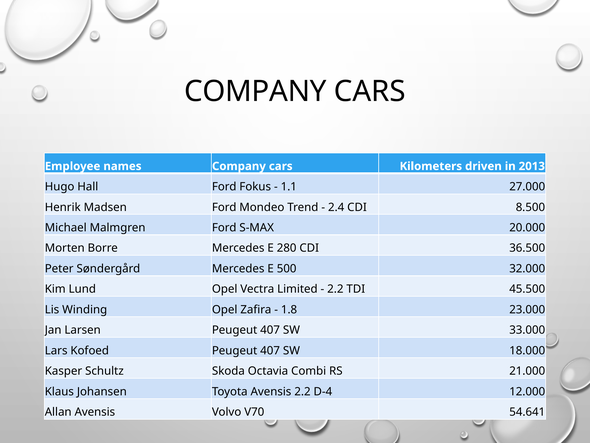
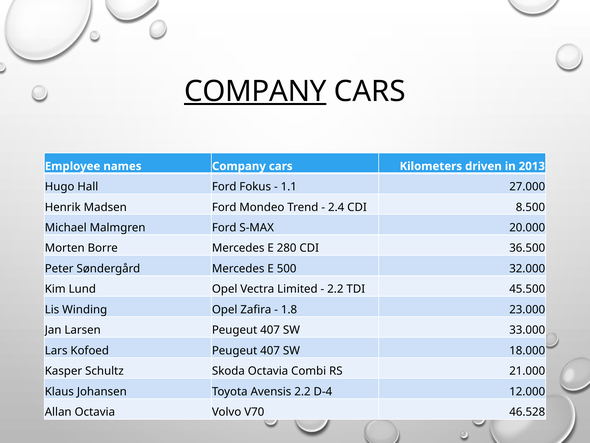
COMPANY underline: none -> present (255, 91)
Allan Avensis: Avensis -> Octavia (95, 412)
54.641: 54.641 -> 46.528 (527, 412)
